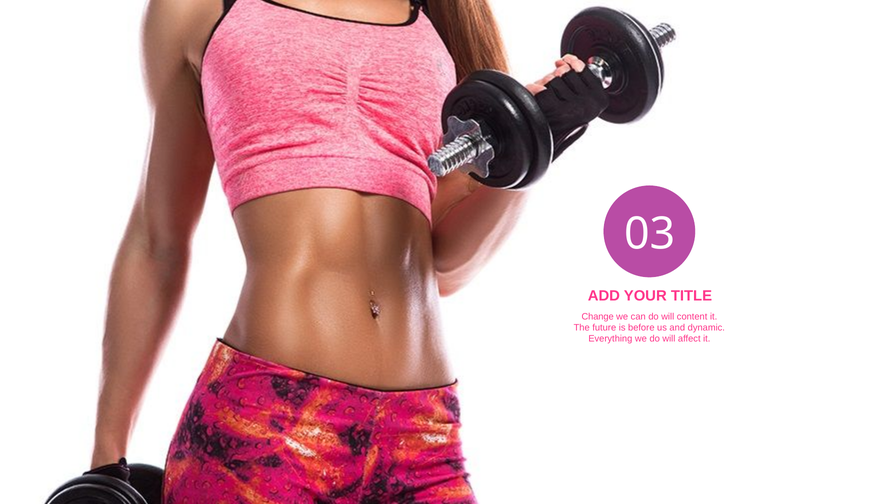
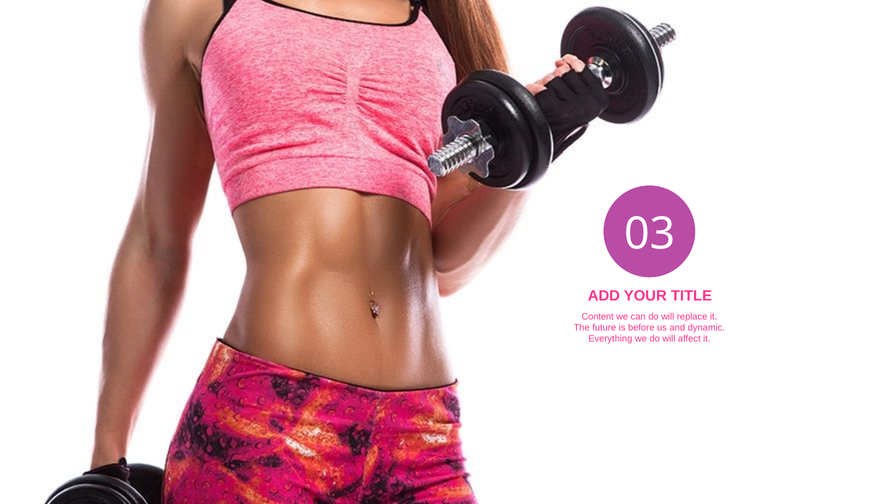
Change: Change -> Content (598, 316)
content: content -> replace (692, 316)
